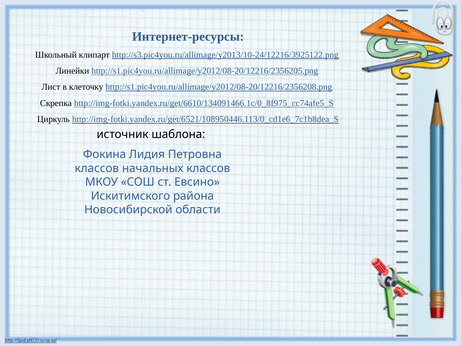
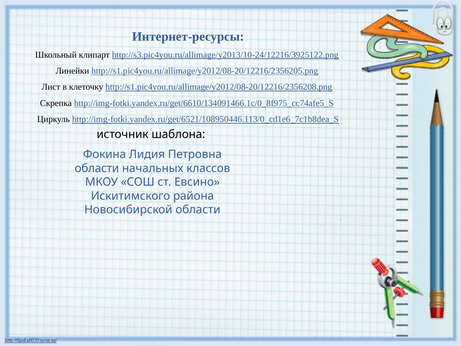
классов: классов -> области (97, 168)
